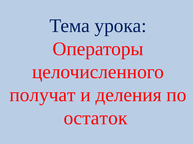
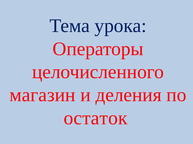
получат: получат -> магазин (42, 95)
